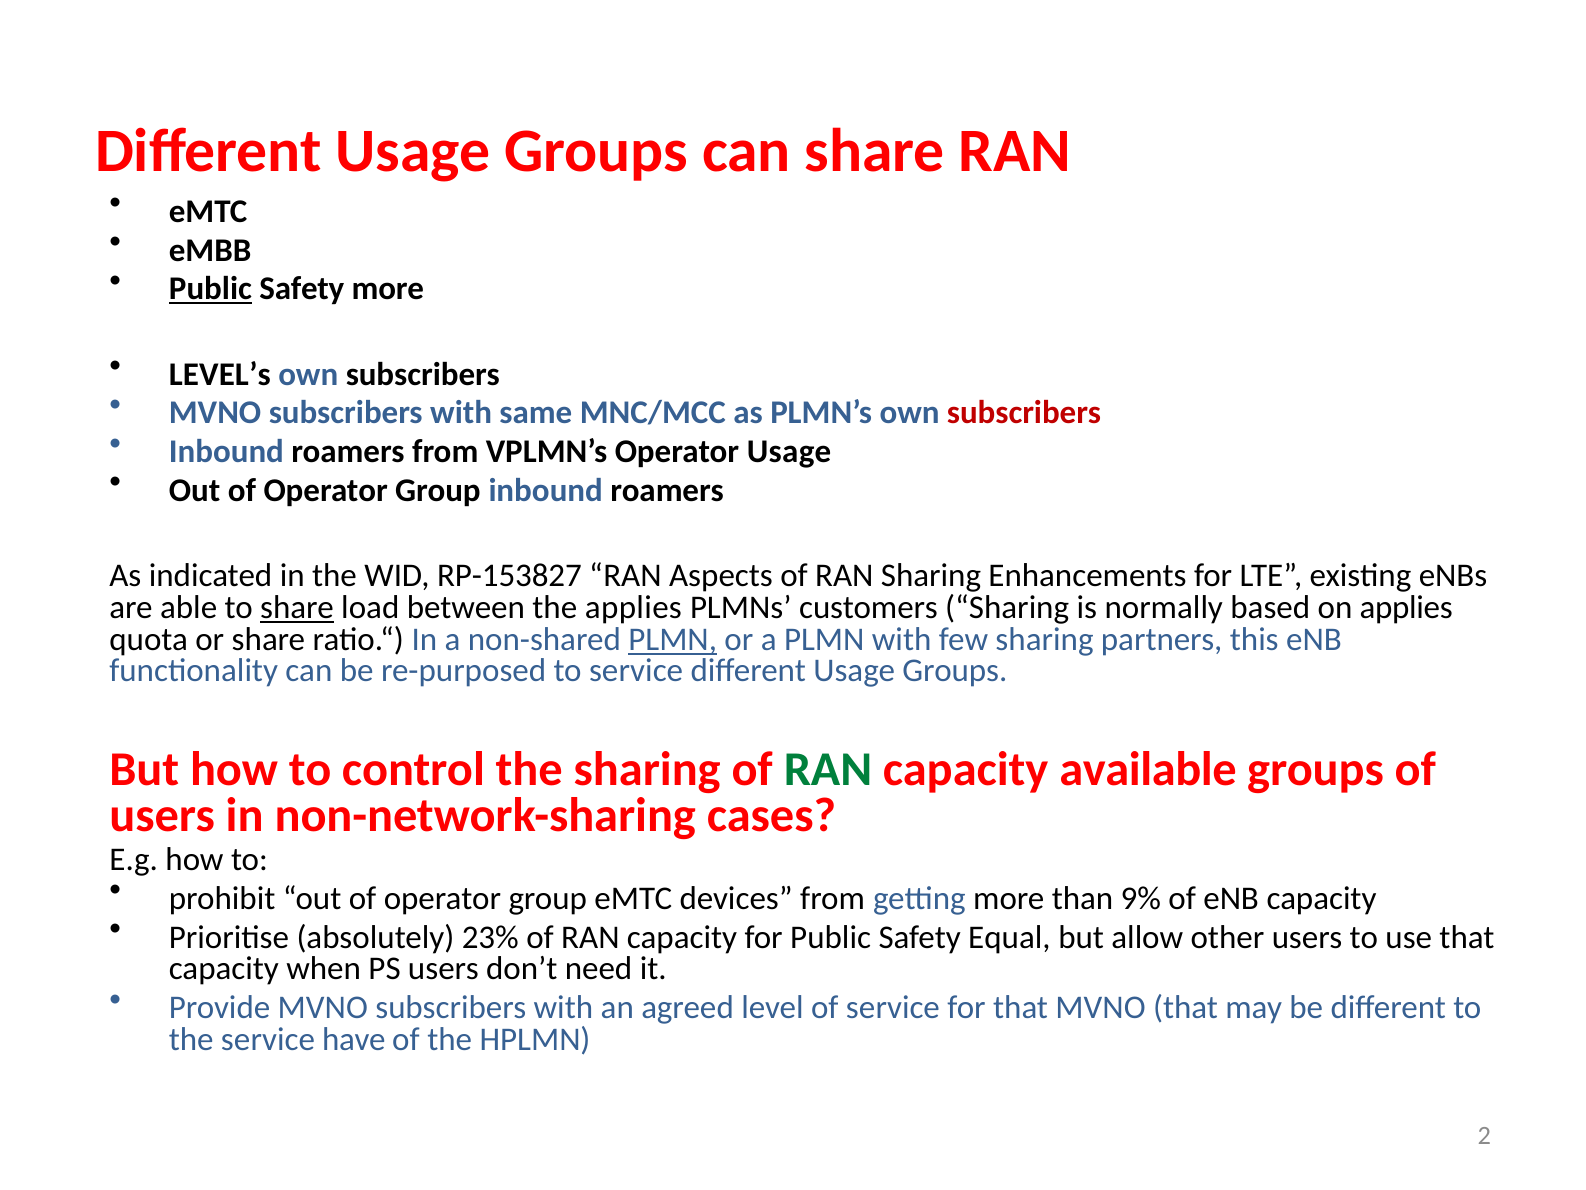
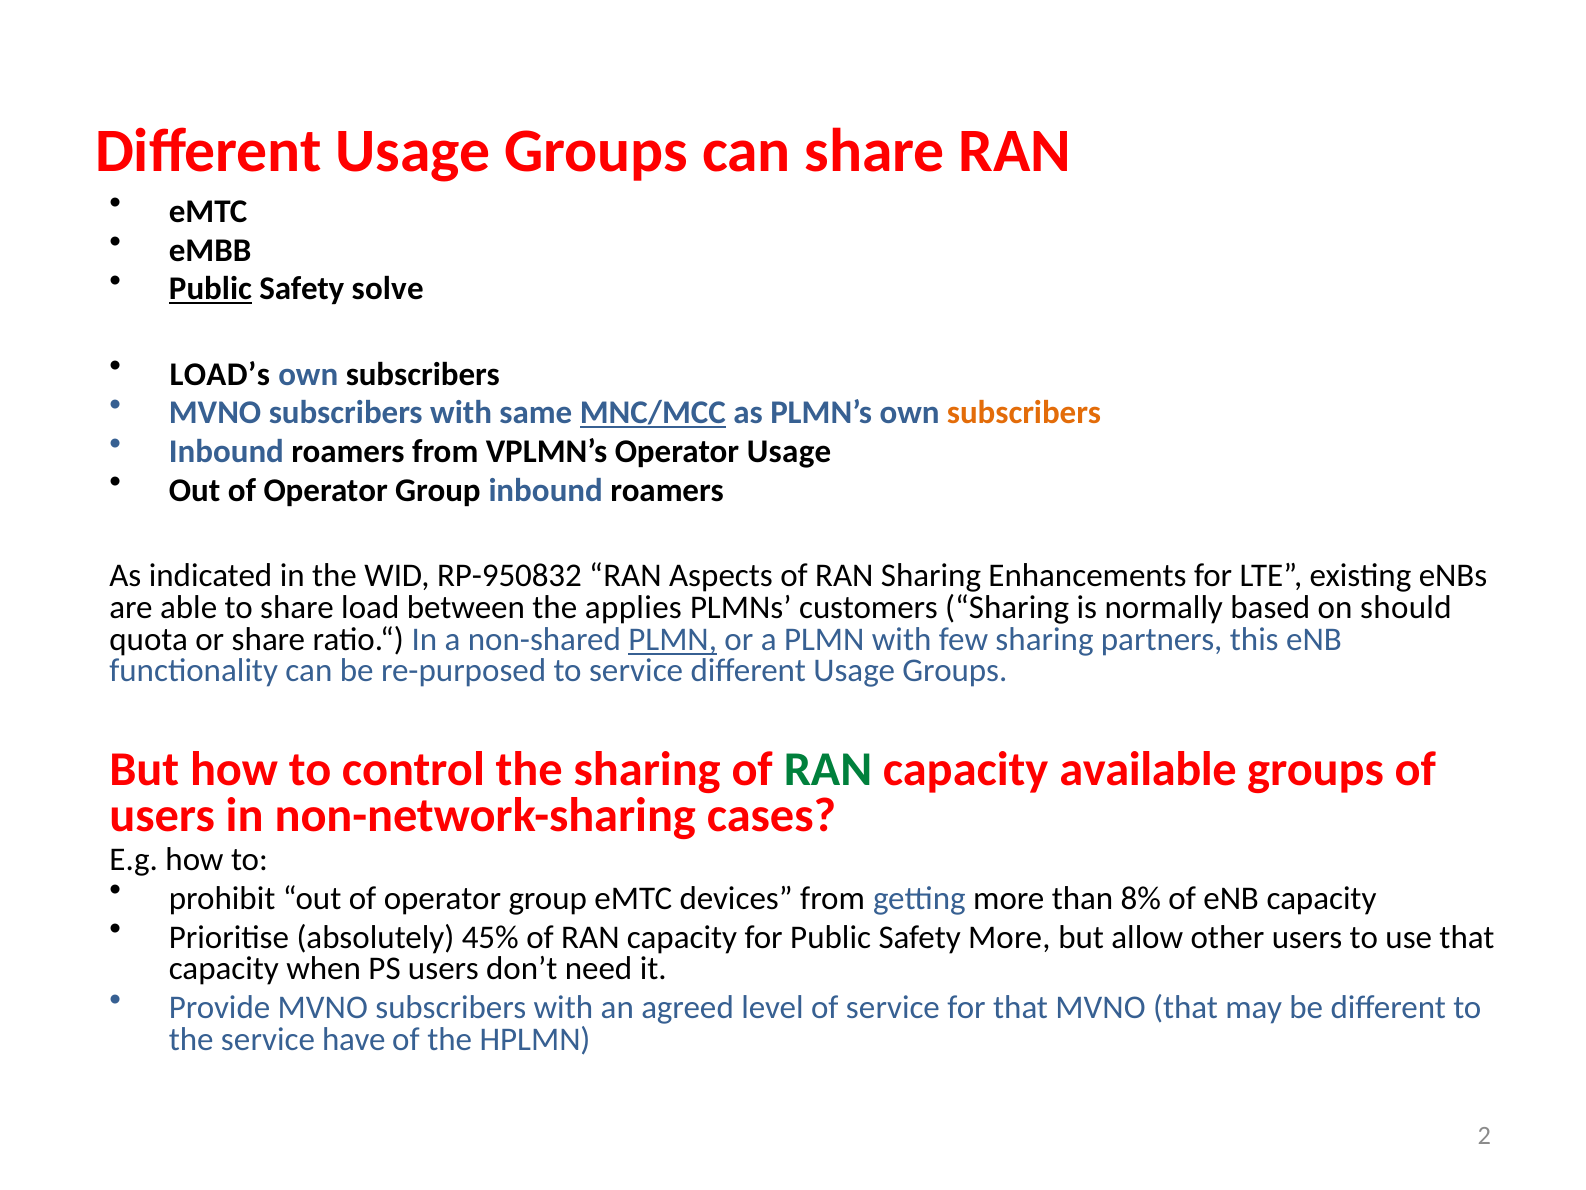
Safety more: more -> solve (388, 289)
LEVEL’s: LEVEL’s -> LOAD’s (220, 374)
MNC/MCC underline: none -> present (653, 413)
subscribers colour: red -> orange (1024, 413)
RP-153827: RP-153827 -> RP-950832 (509, 576)
share underline: present -> none (297, 607)
on applies: applies -> should (1406, 607)
9%: 9% -> 8% (1141, 898)
23%: 23% -> 45% (490, 937)
Safety Equal: Equal -> More (1009, 937)
